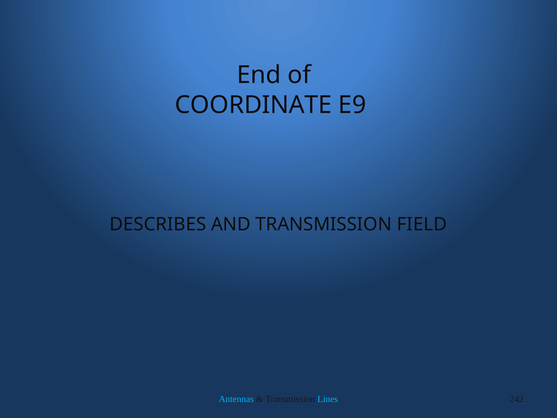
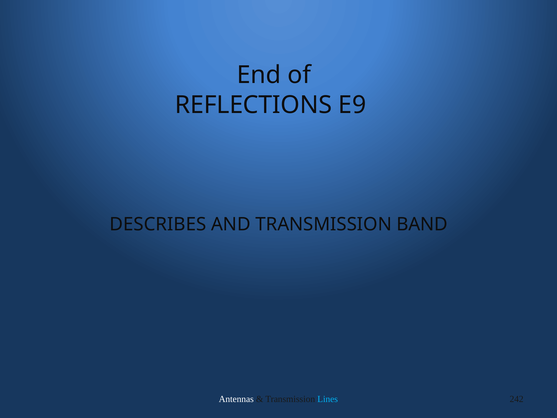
COORDINATE: COORDINATE -> REFLECTIONS (253, 105)
FIELD: FIELD -> BAND (422, 224)
Antennas colour: light blue -> white (236, 399)
